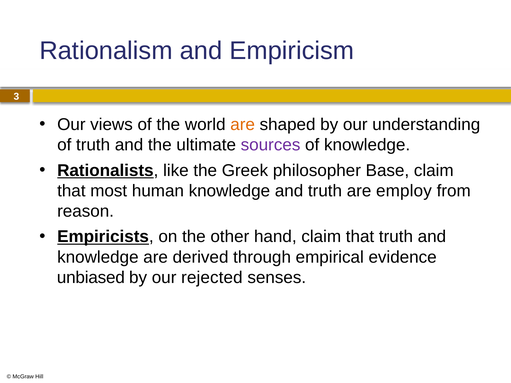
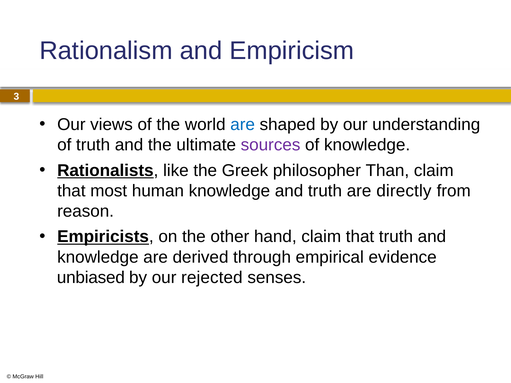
are colour: orange -> blue (243, 125)
Base: Base -> Than (387, 171)
employ: employ -> directly (404, 191)
